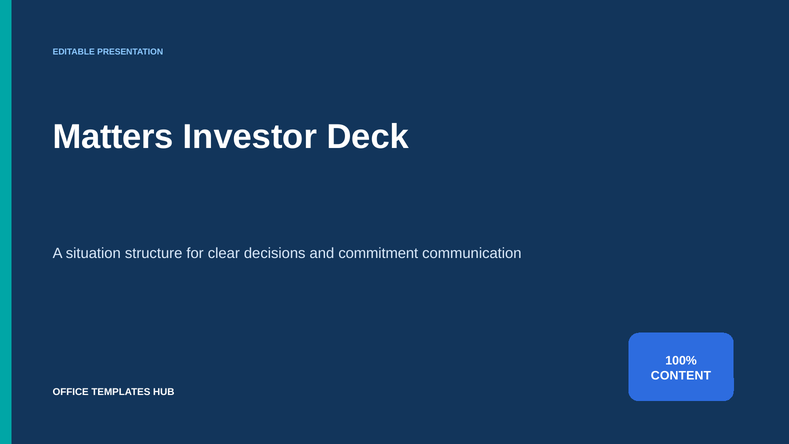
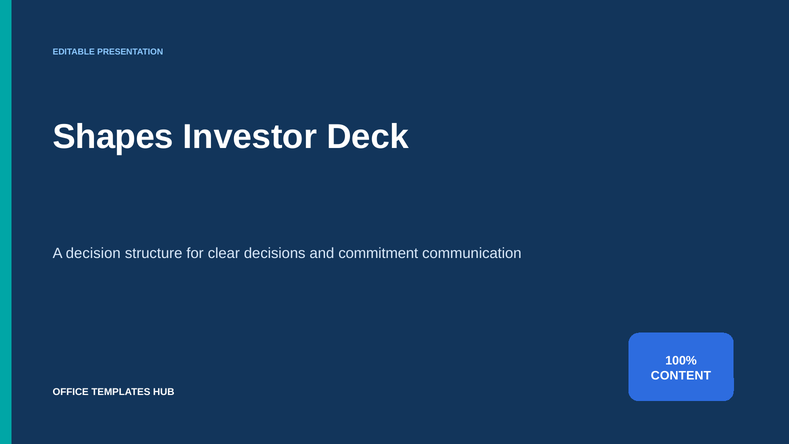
Matters: Matters -> Shapes (113, 137)
situation: situation -> decision (93, 253)
